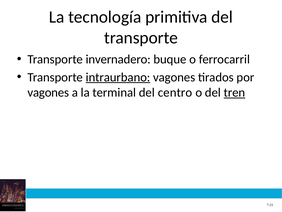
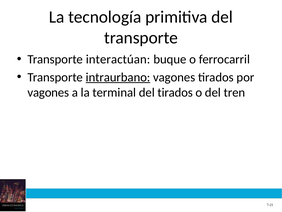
invernadero: invernadero -> interactúan (118, 59)
del centro: centro -> tirados (175, 92)
tren underline: present -> none (234, 92)
